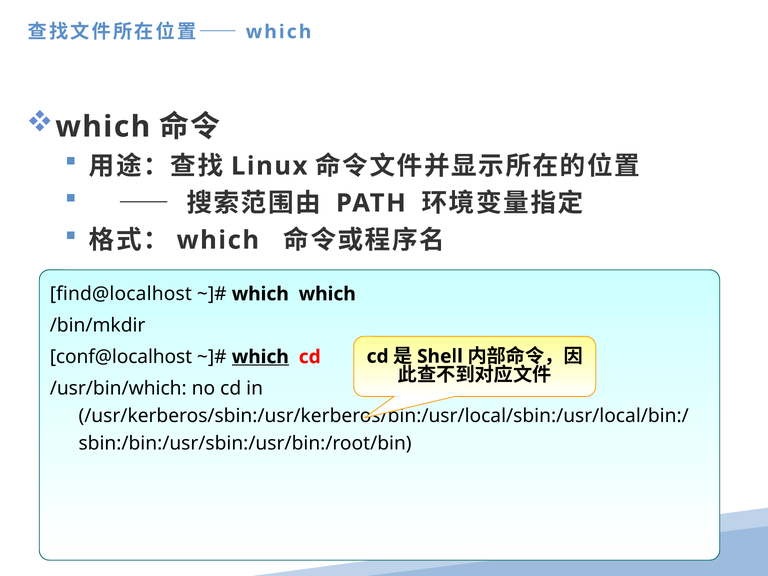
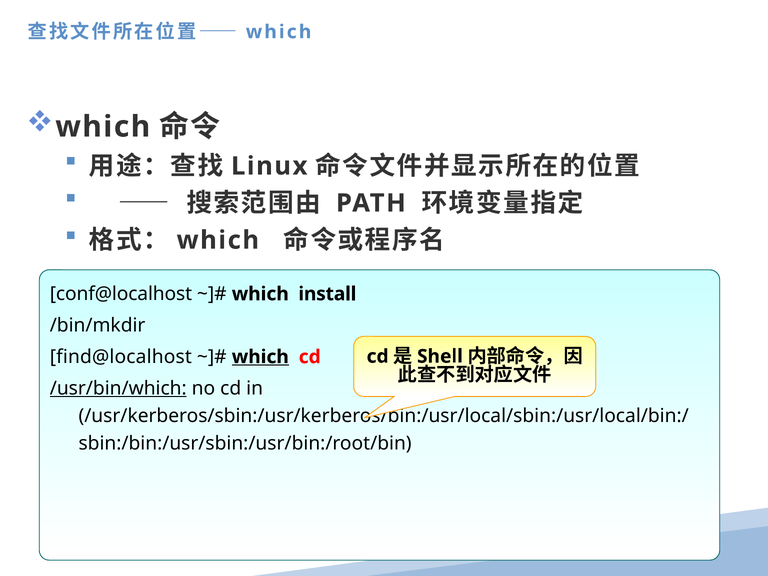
find@localhost: find@localhost -> conf@localhost (121, 294)
which which: which -> install (327, 294)
conf@localhost: conf@localhost -> find@localhost (121, 357)
/usr/bin/which underline: none -> present (118, 388)
